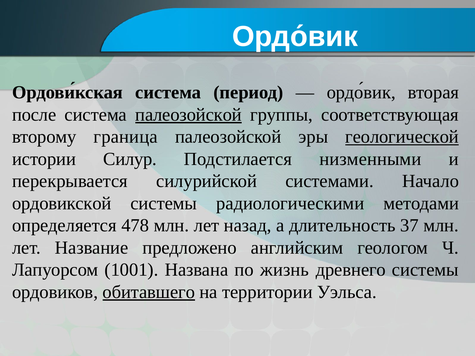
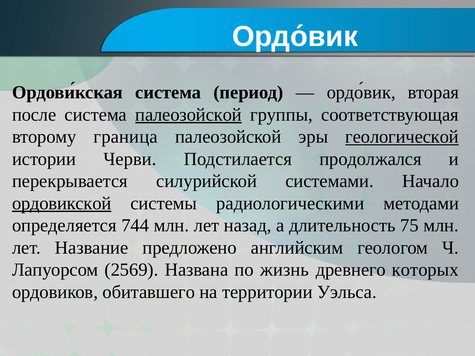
Силур: Силур -> Черви (130, 159)
низменными: низменными -> продолжался (370, 159)
ордовикской underline: none -> present (62, 204)
478: 478 -> 744 (135, 226)
37: 37 -> 75 (410, 226)
1001: 1001 -> 2569 (132, 270)
древнего системы: системы -> которых (425, 270)
обитавшего underline: present -> none (149, 292)
